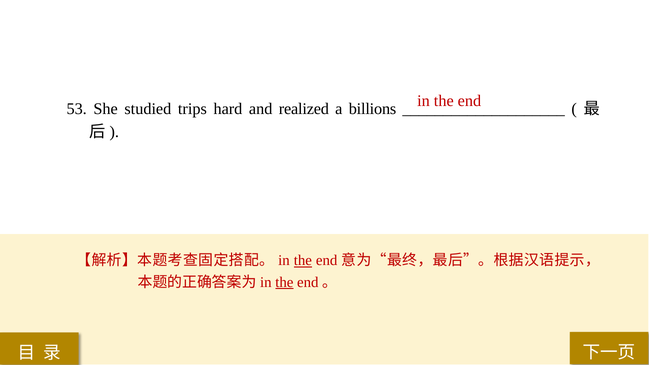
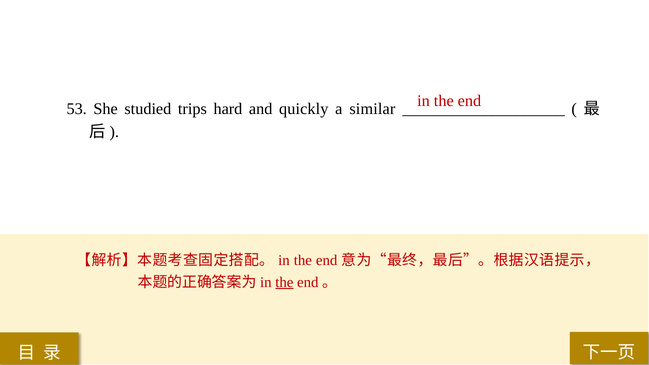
realized: realized -> quickly (304, 109)
billions: billions -> similar (372, 109)
the underline: present -> none (303, 261)
